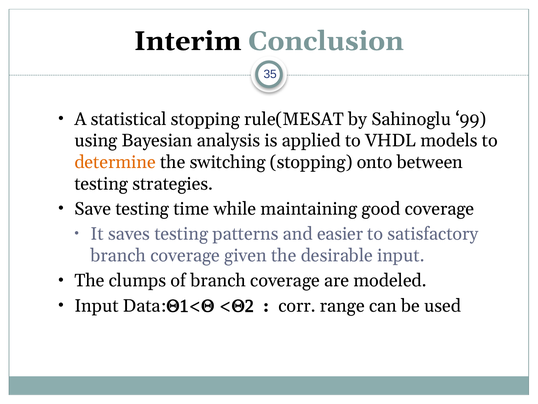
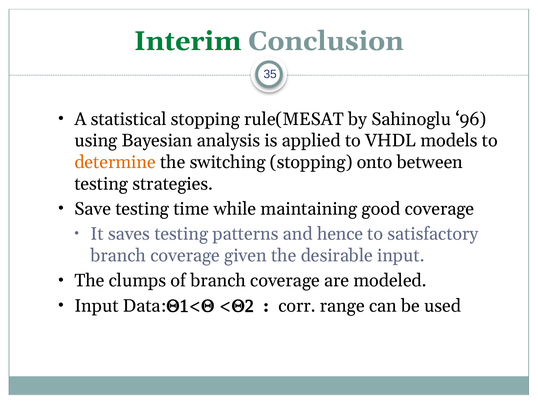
Interim colour: black -> green (188, 41)
99: 99 -> 96 (471, 119)
easier: easier -> hence (340, 234)
